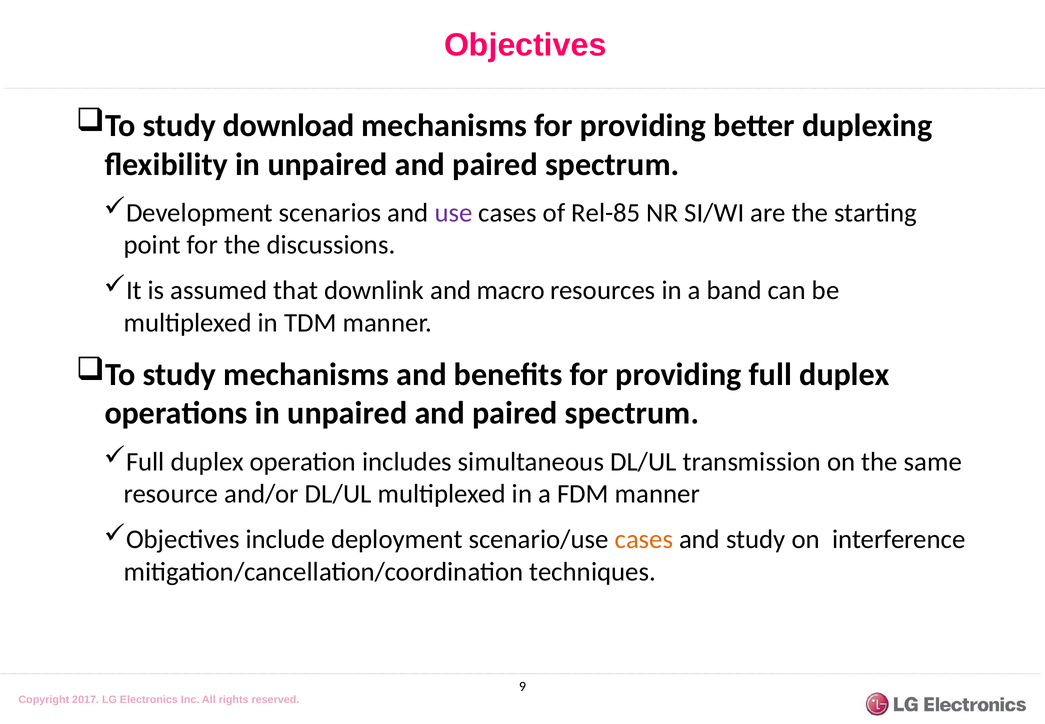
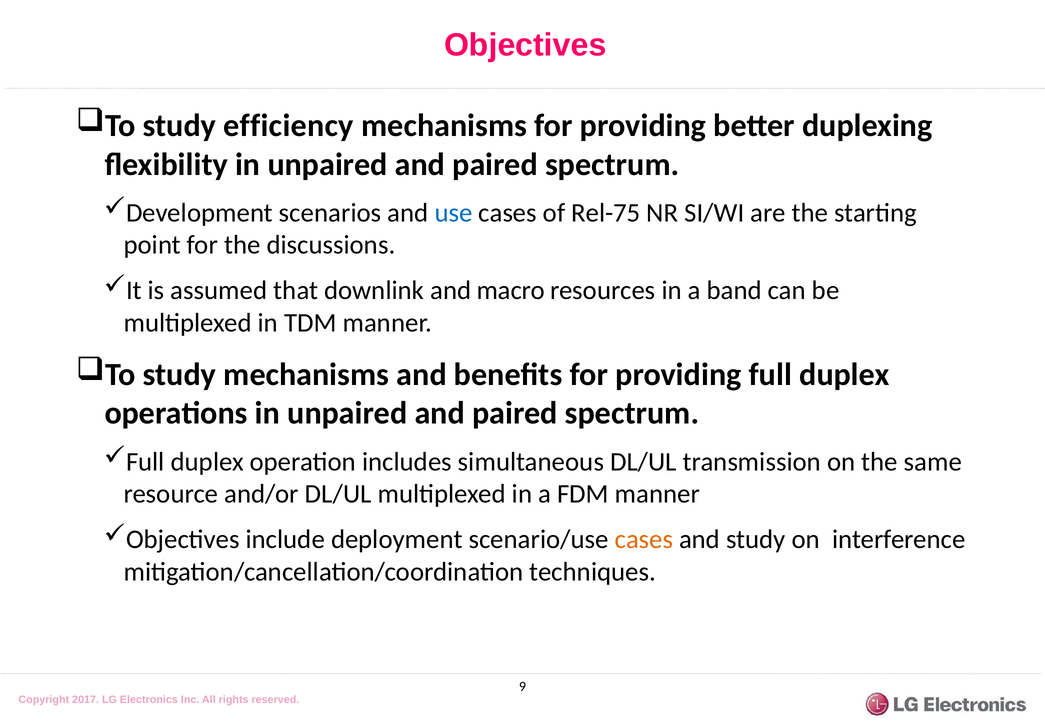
download: download -> efficiency (288, 126)
use colour: purple -> blue (453, 213)
Rel-85: Rel-85 -> Rel-75 (606, 213)
